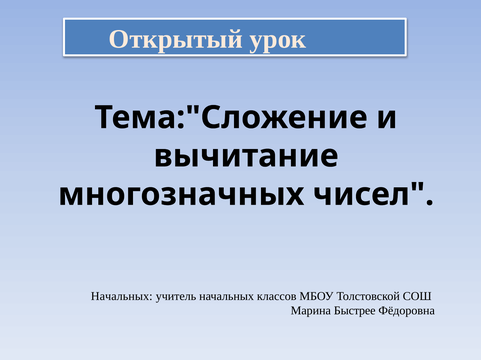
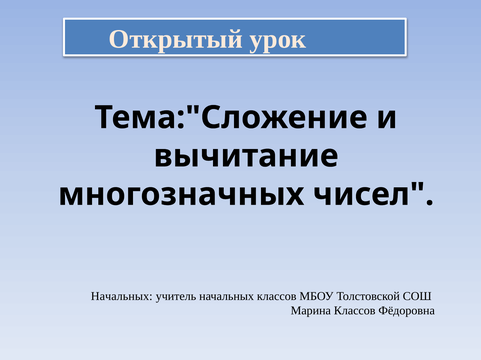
Марина Быстрее: Быстрее -> Классов (355, 311)
